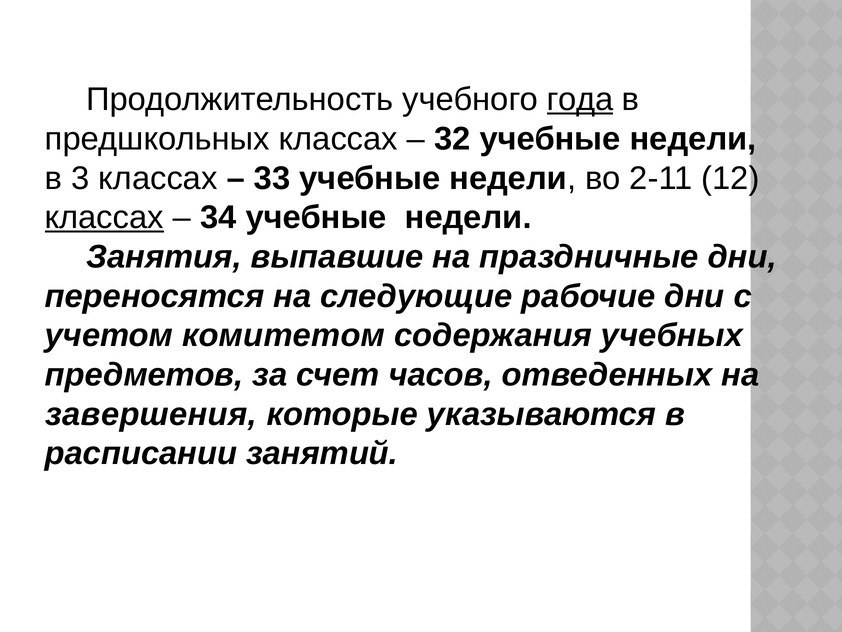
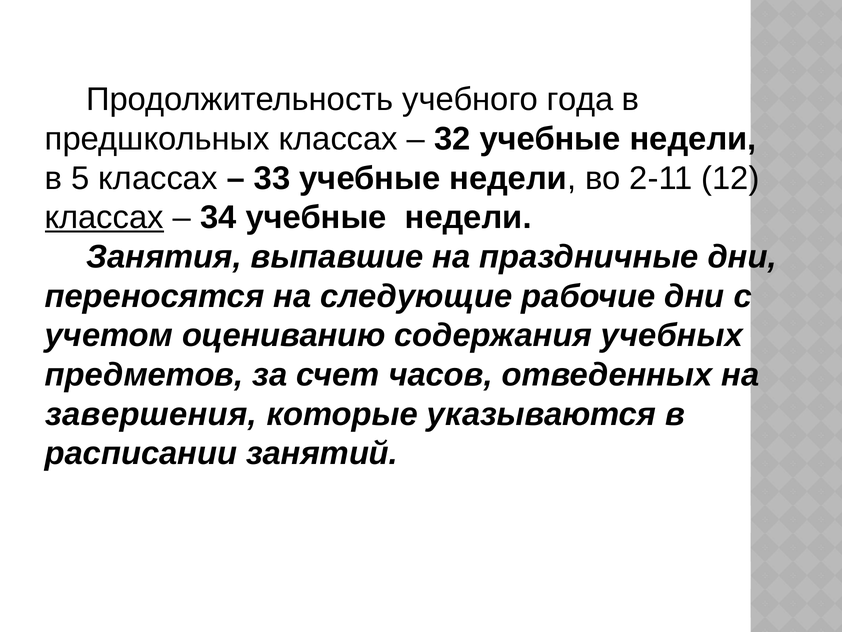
года underline: present -> none (580, 99)
3: 3 -> 5 (80, 178)
комитетом: комитетом -> оцениванию (284, 335)
